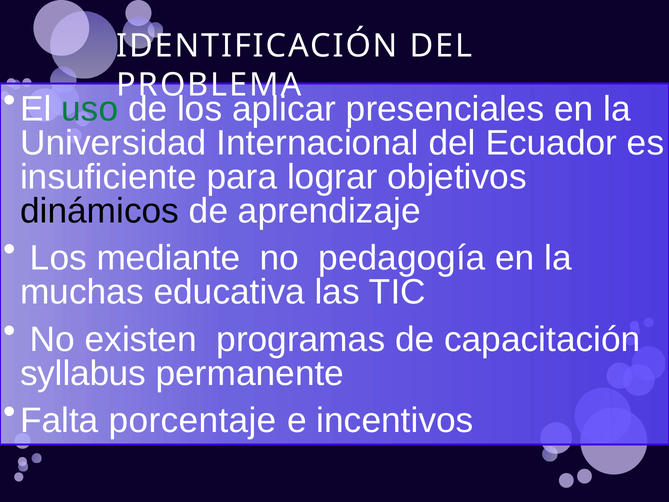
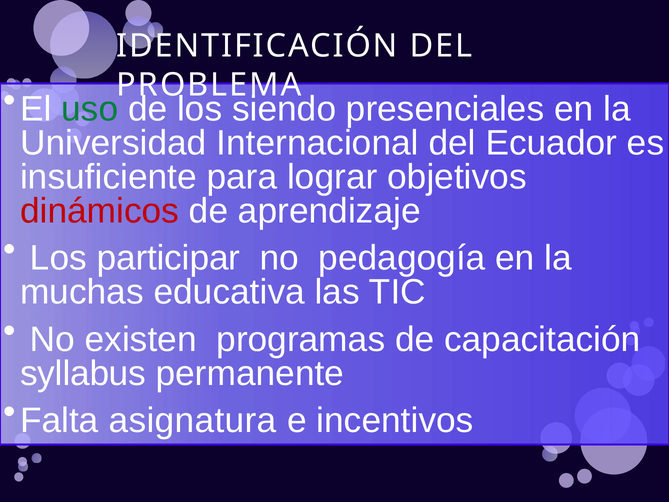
aplicar: aplicar -> siendo (284, 109)
dinámicos colour: black -> red (100, 211)
mediante: mediante -> participar (168, 258)
porcentaje: porcentaje -> asignatura (193, 421)
